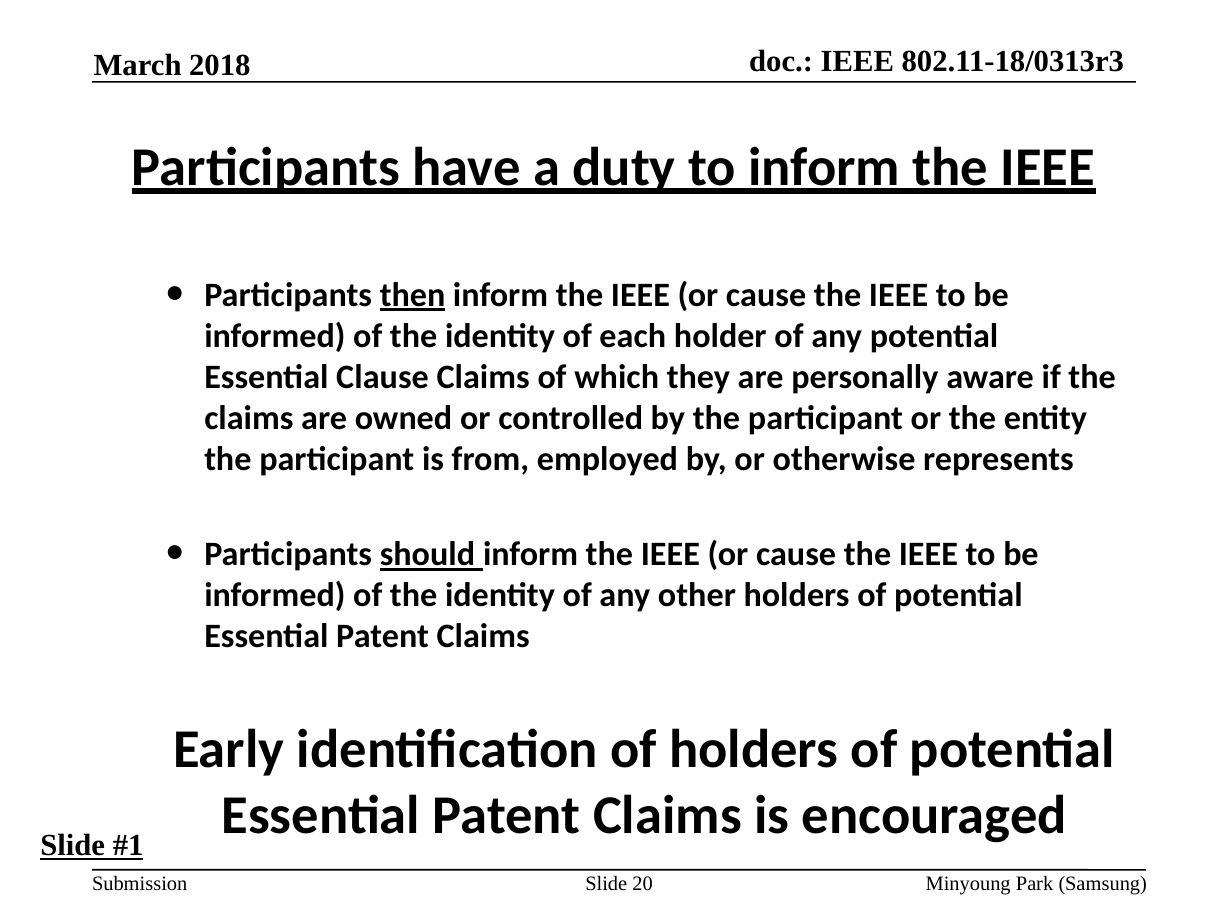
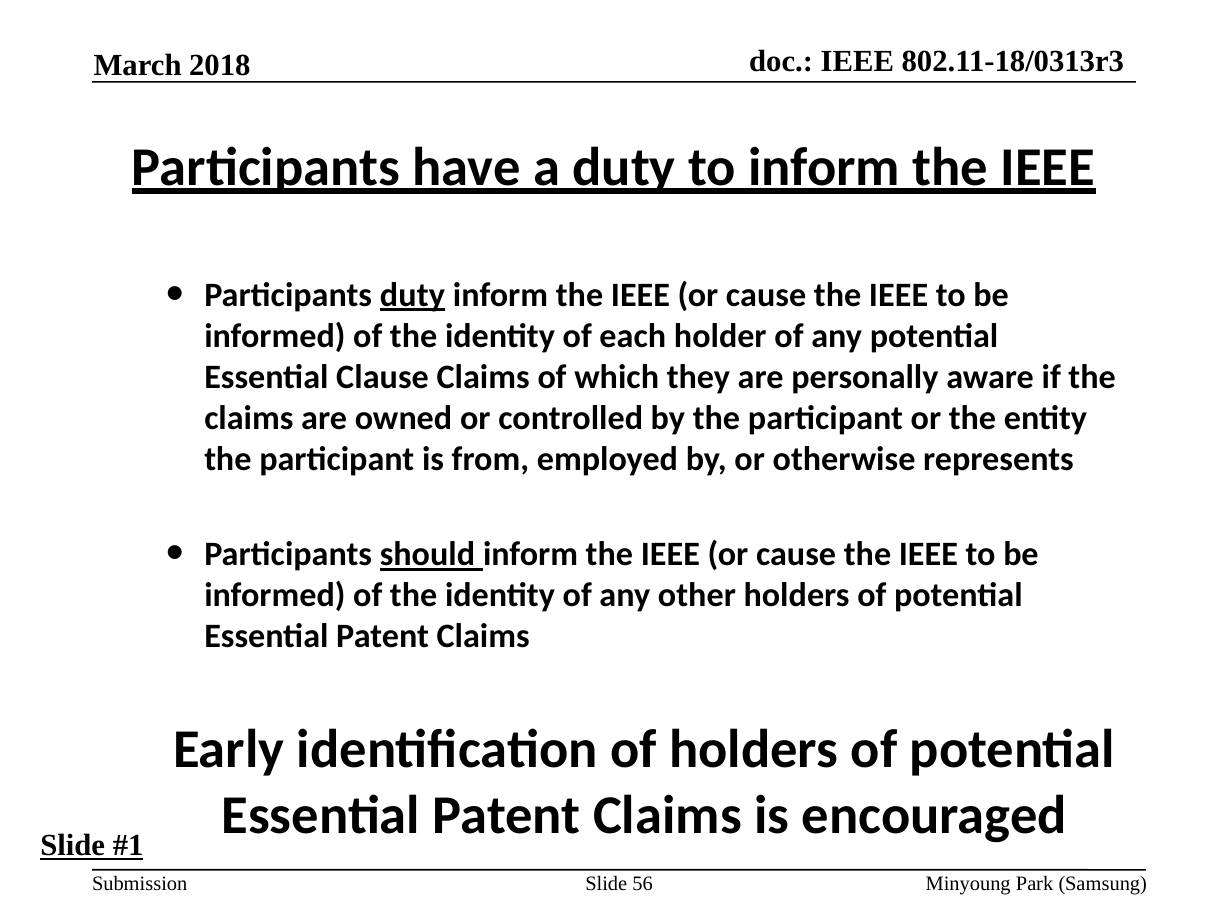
Participants then: then -> duty (412, 295)
20: 20 -> 56 (643, 883)
